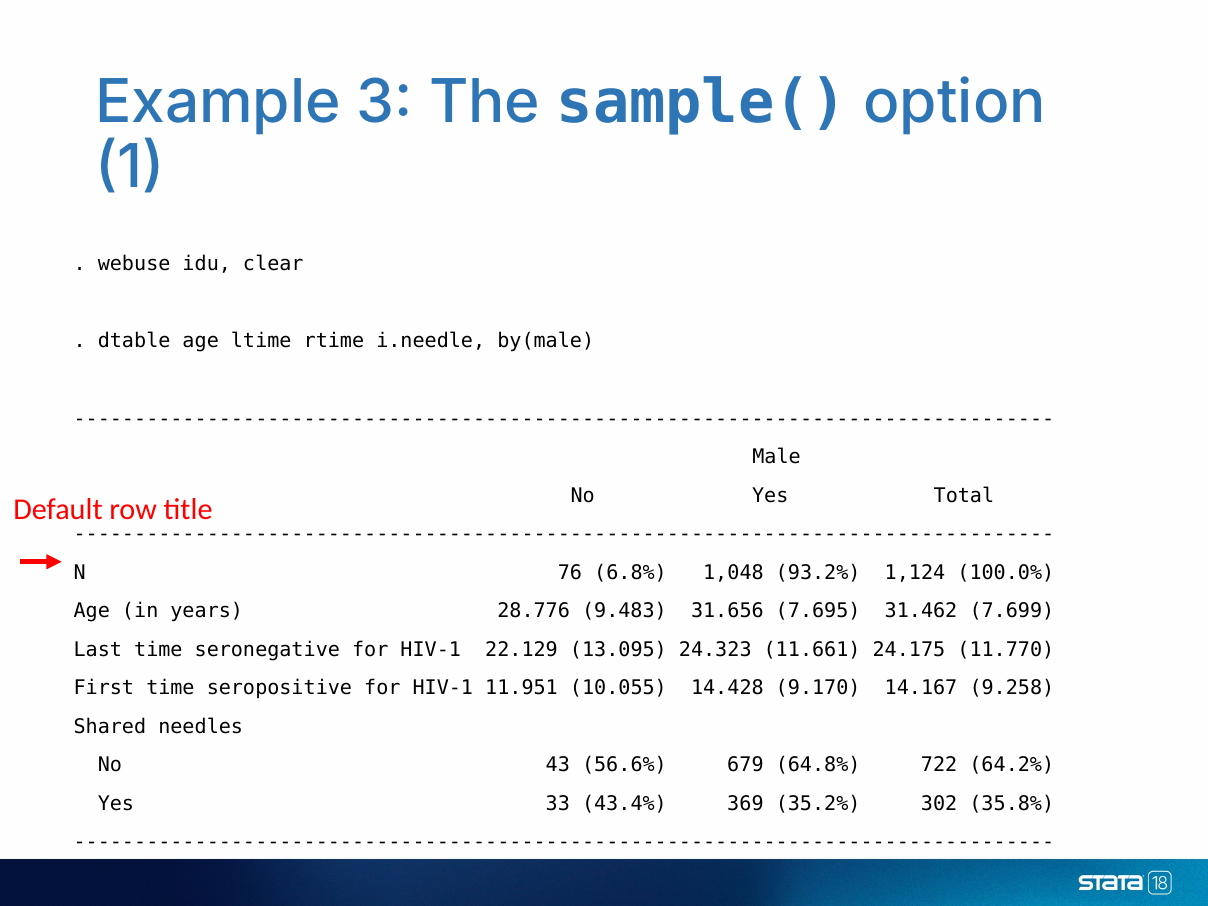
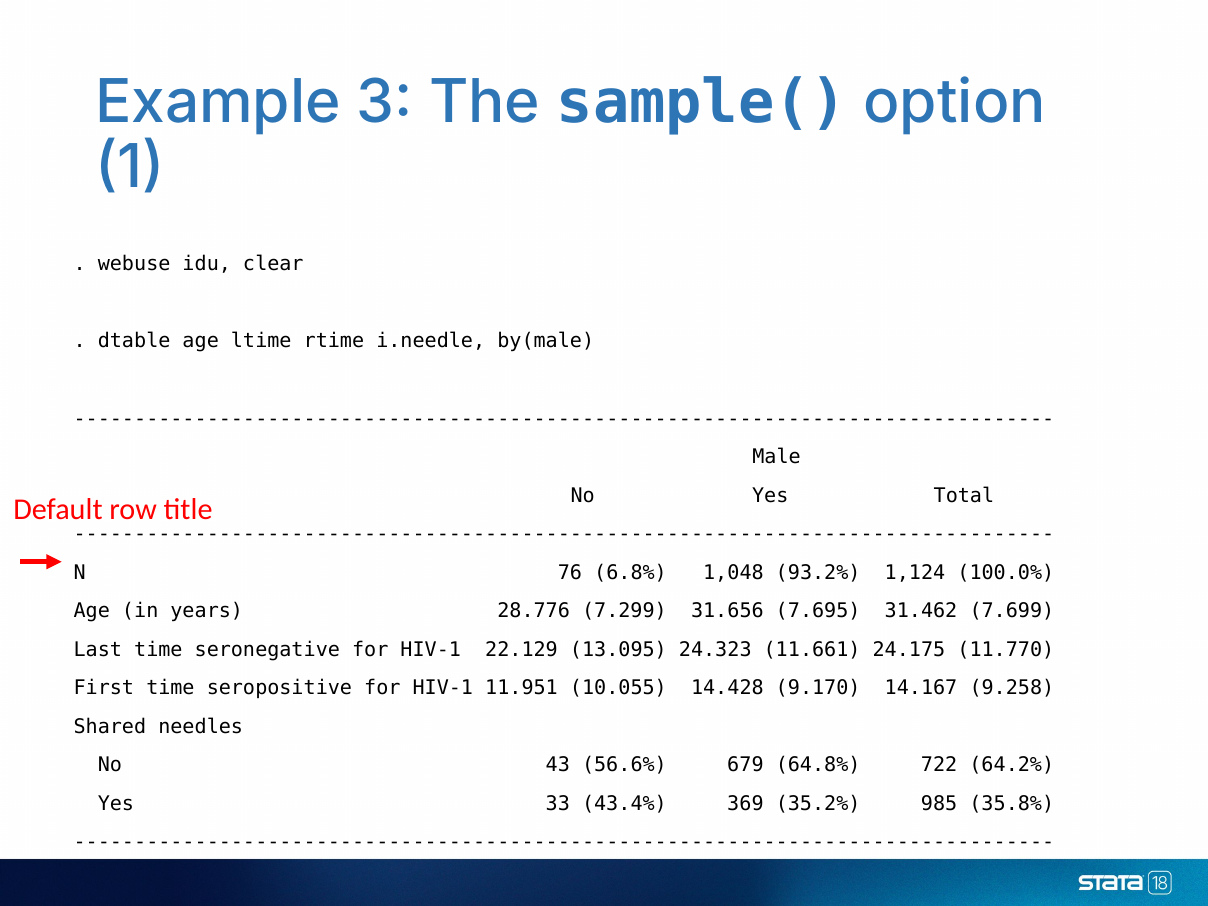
9.483: 9.483 -> 7.299 (624, 611)
302: 302 -> 985 (939, 804)
